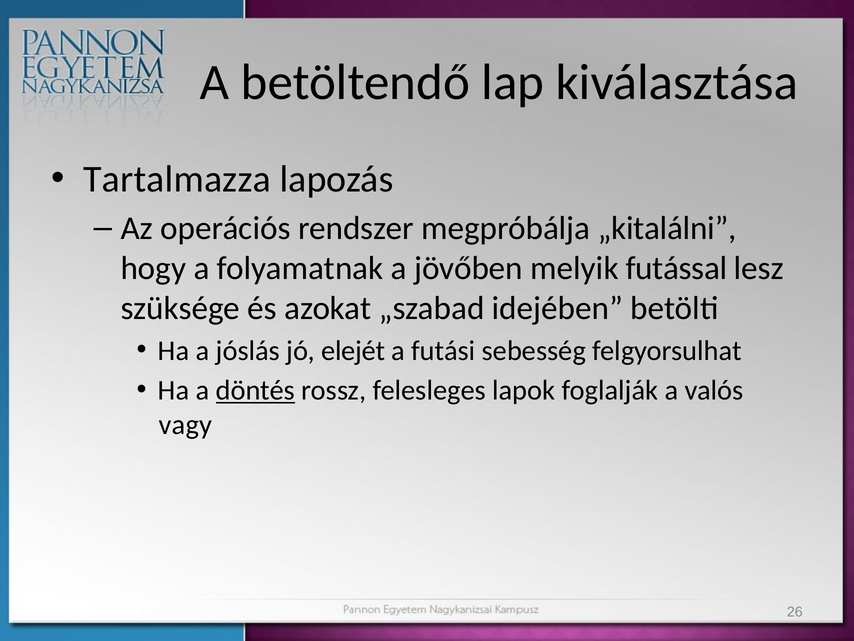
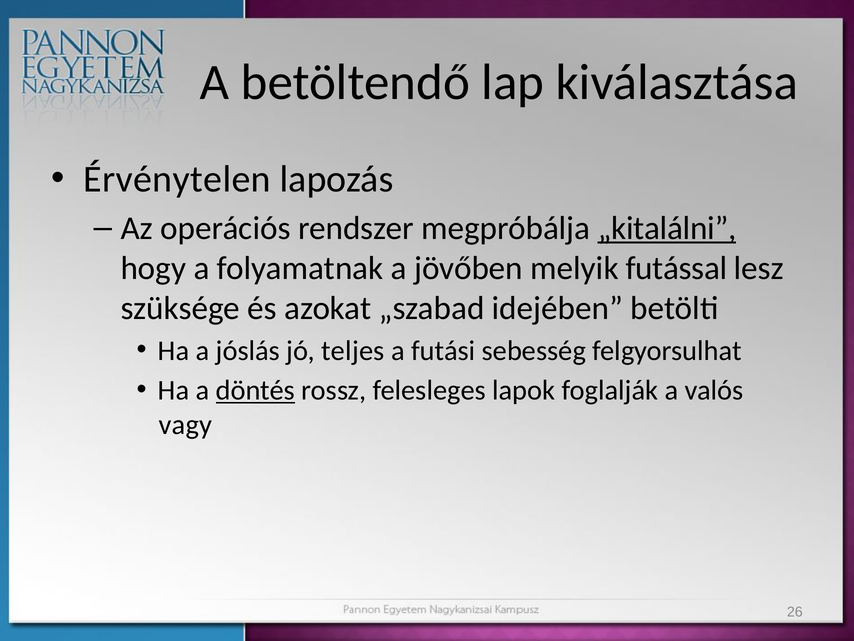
Tartalmazza: Tartalmazza -> Érvénytelen (177, 179)
„kitalálni underline: none -> present (667, 228)
elejét: elejét -> teljes (353, 350)
